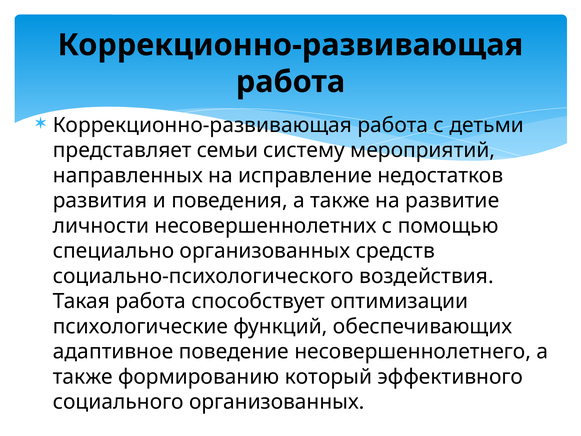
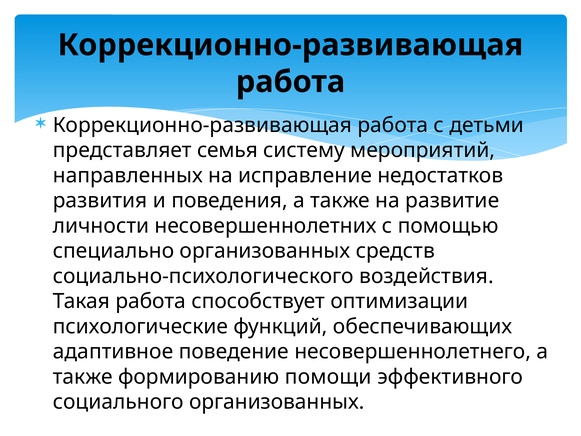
семьи: семьи -> семья (227, 150)
который: который -> помощи (328, 377)
